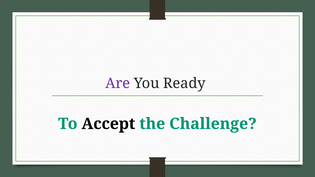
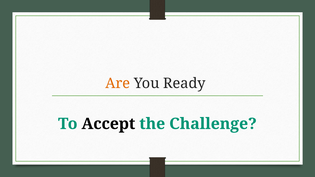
Are colour: purple -> orange (118, 84)
